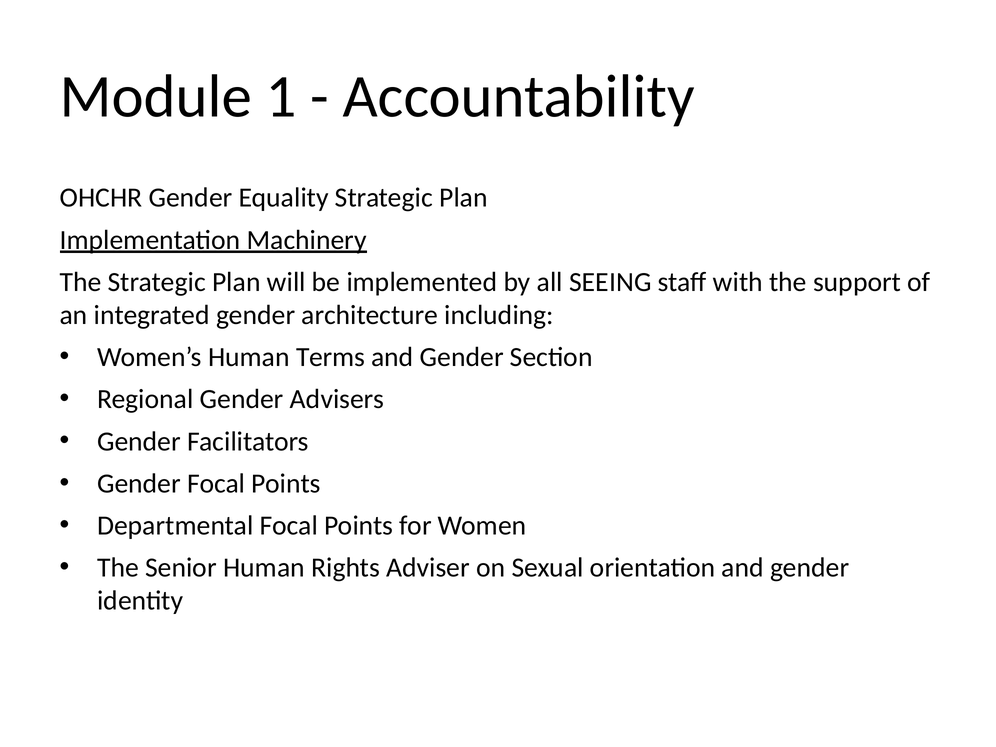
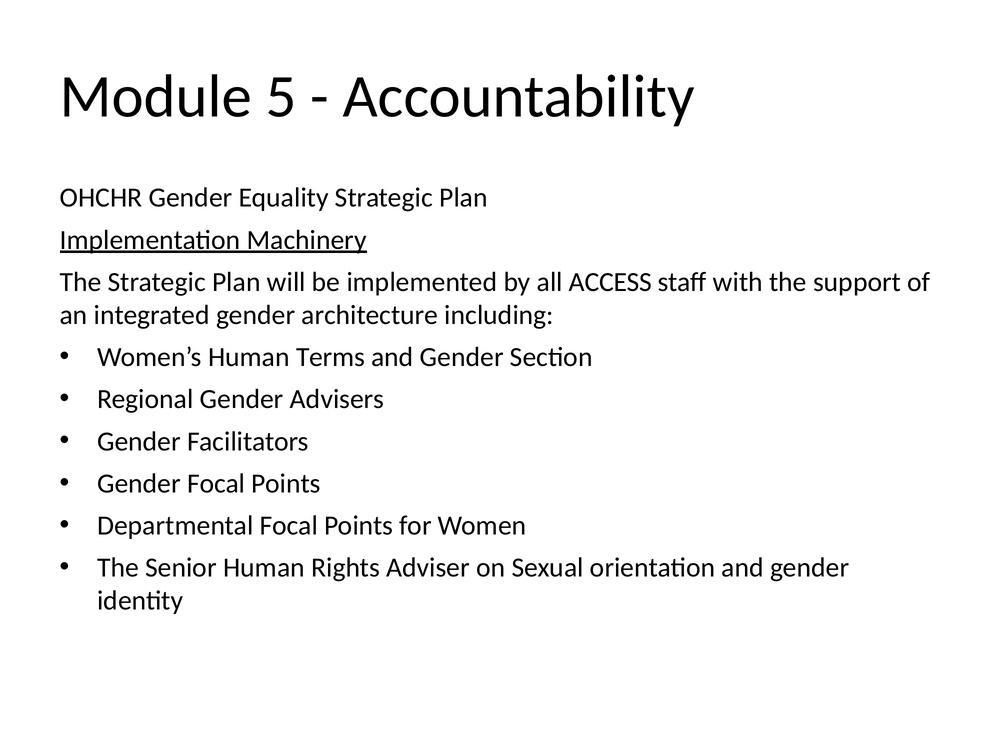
1: 1 -> 5 (281, 96)
SEEING: SEEING -> ACCESS (610, 282)
